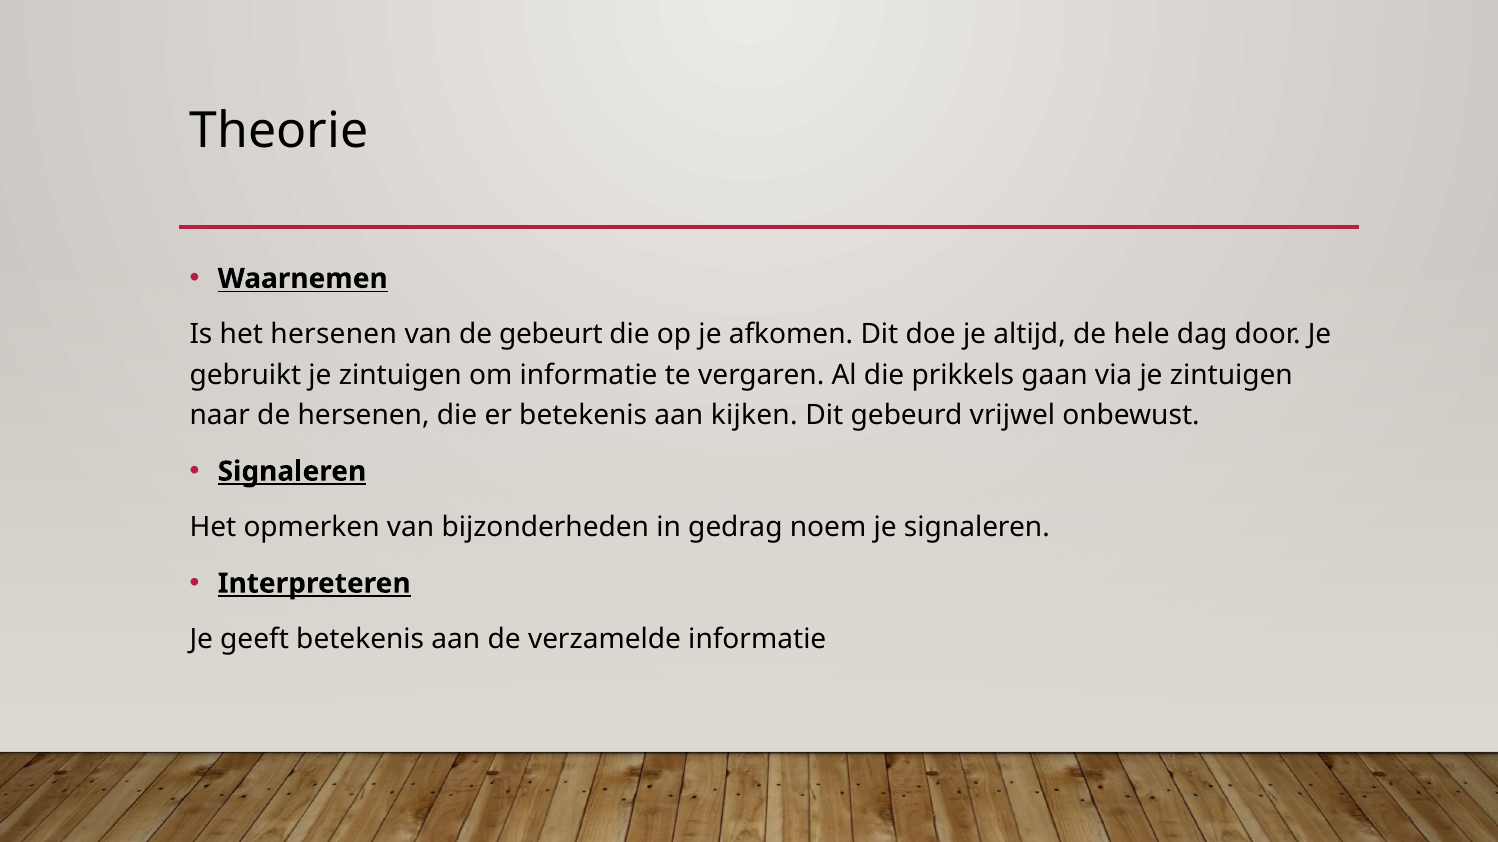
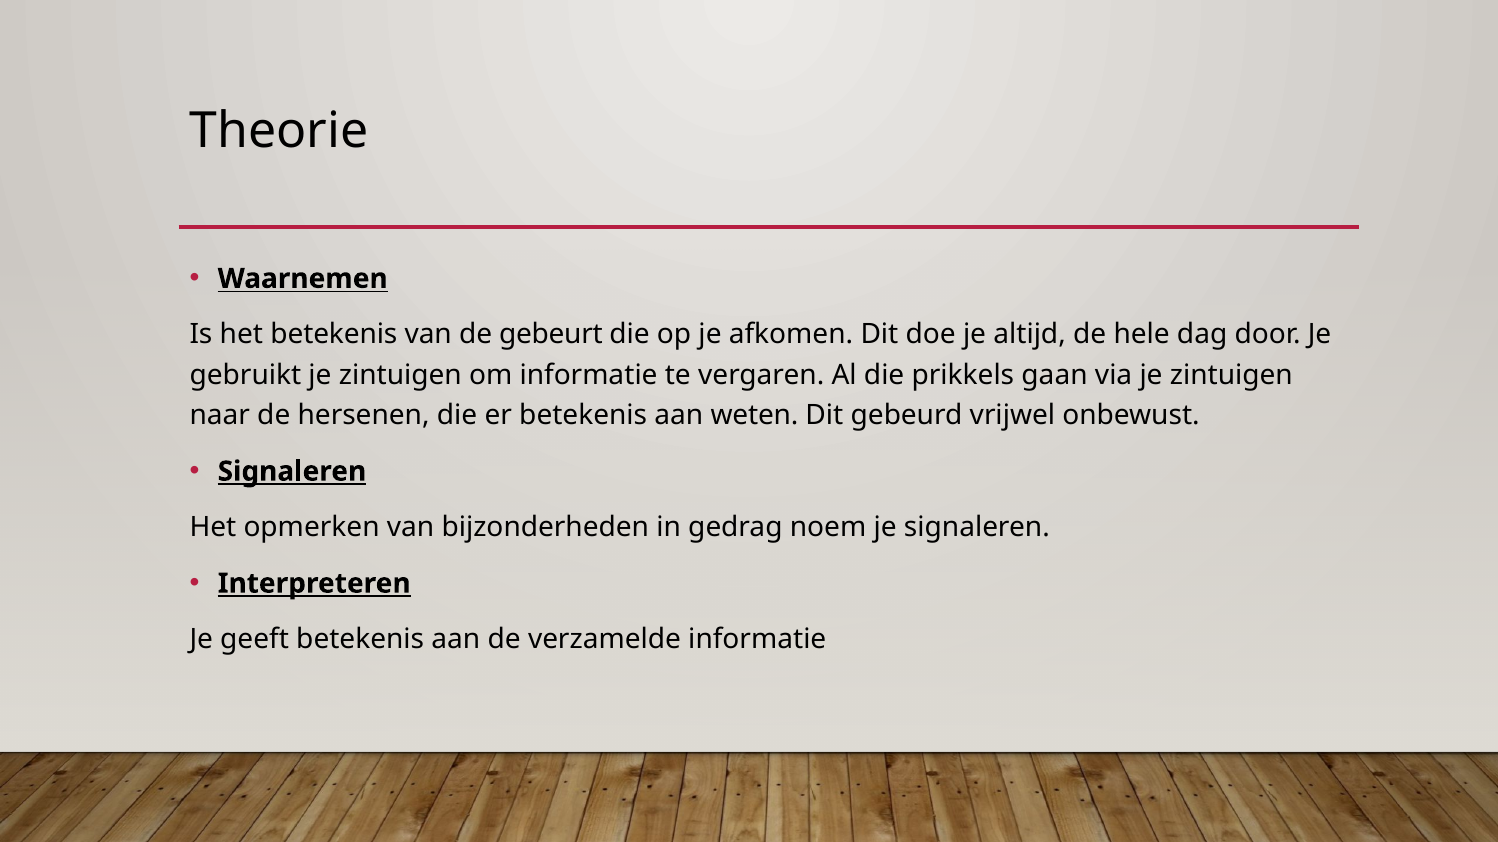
het hersenen: hersenen -> betekenis (334, 335)
kijken: kijken -> weten (754, 416)
